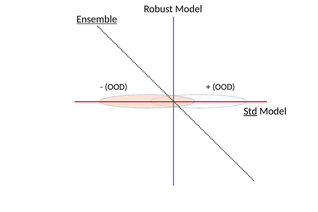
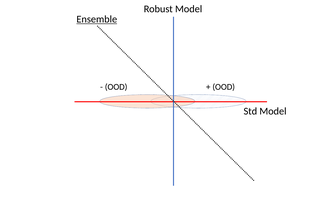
Std underline: present -> none (250, 111)
